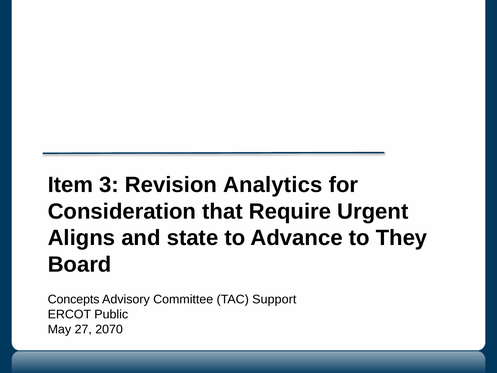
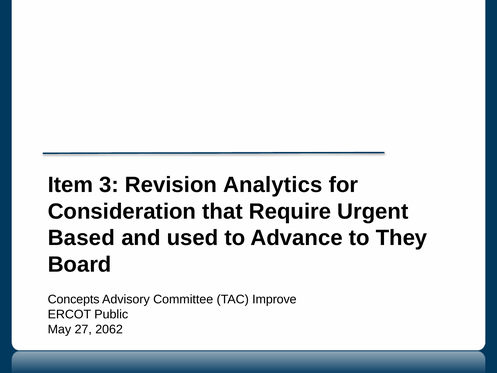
Aligns: Aligns -> Based (81, 238)
state: state -> used (193, 238)
Support: Support -> Improve (274, 299)
2070: 2070 -> 2062 (109, 329)
